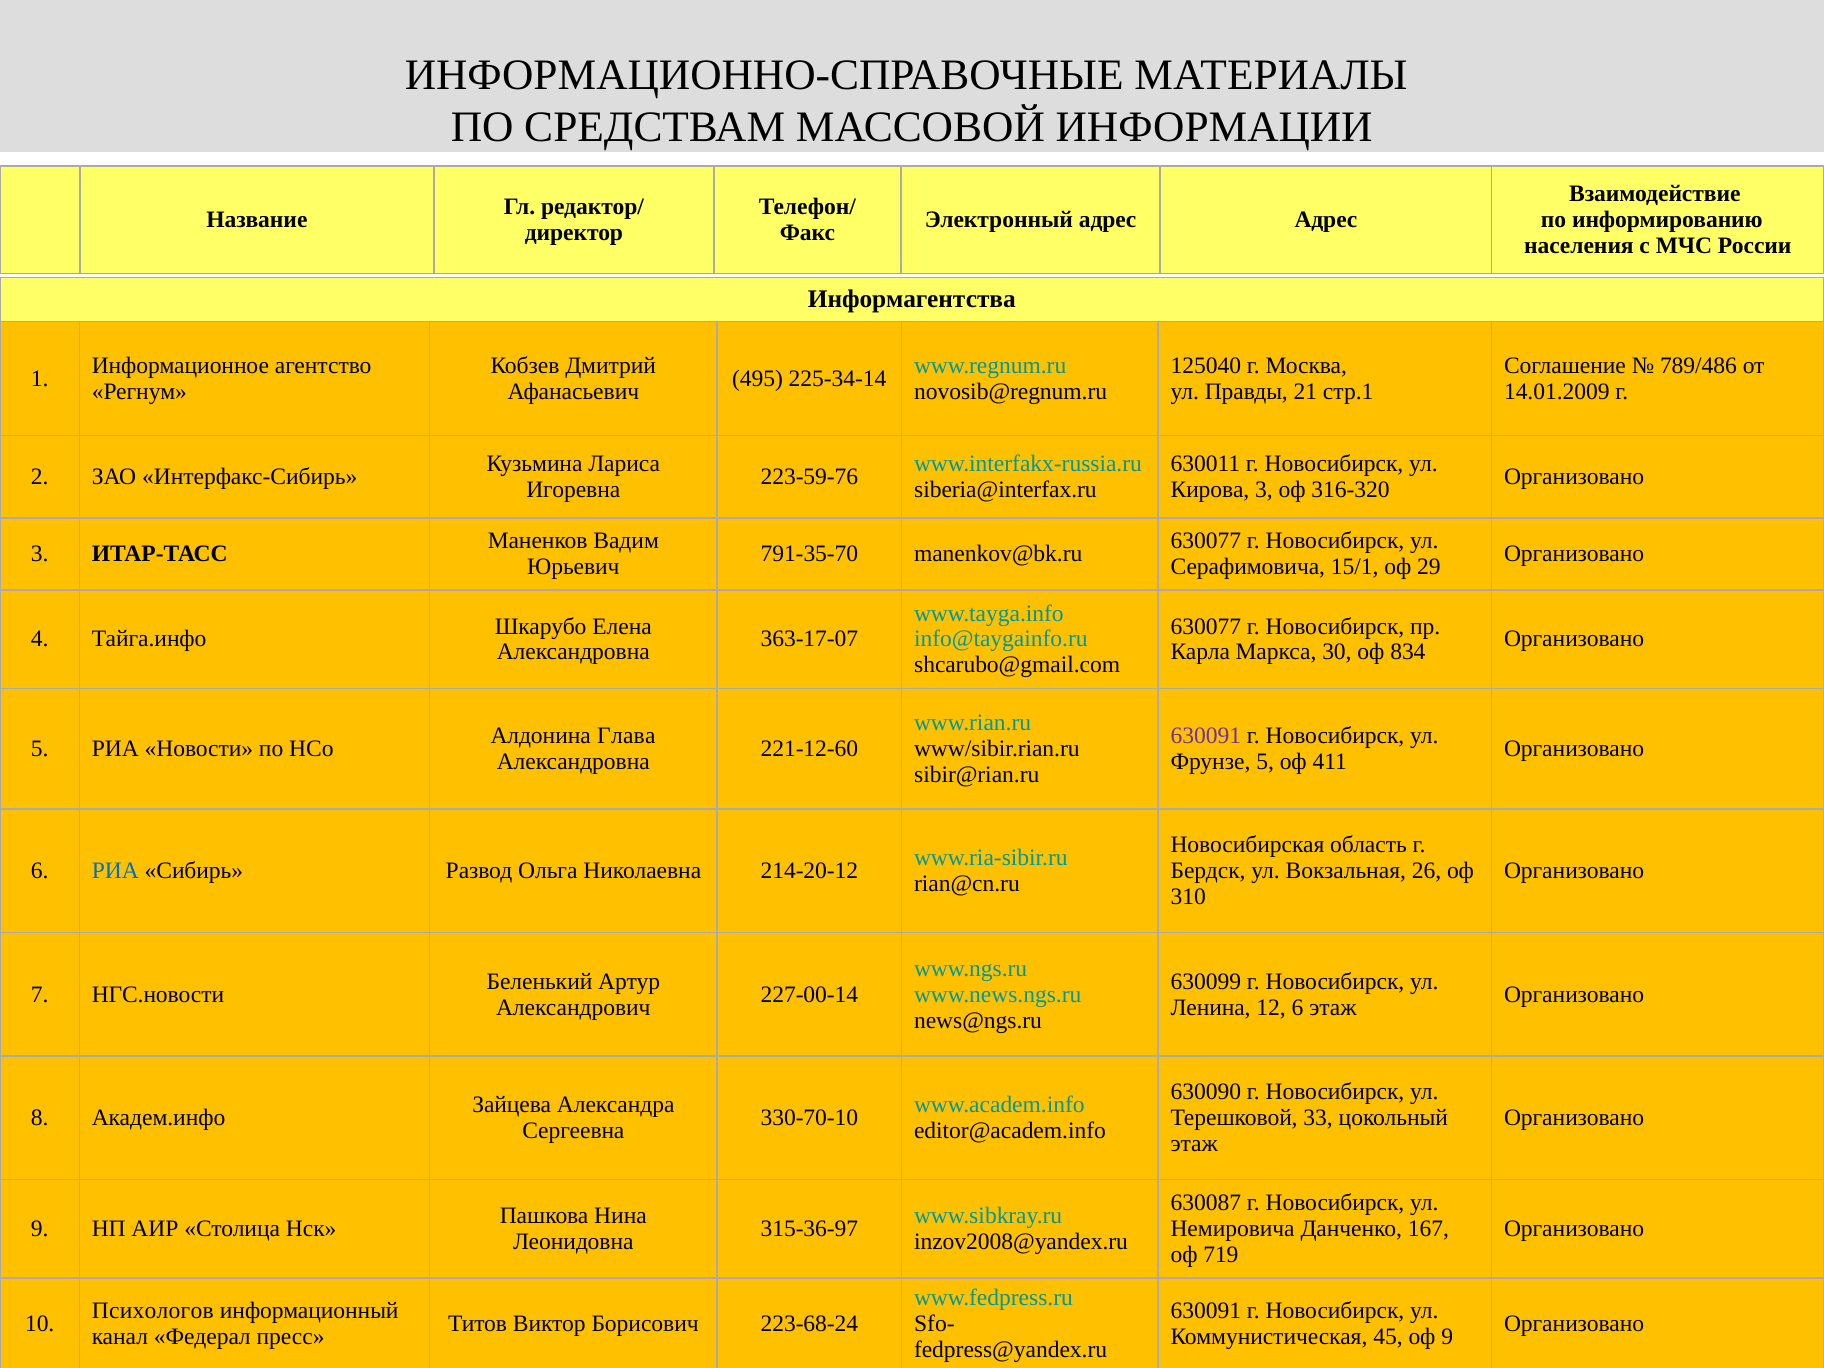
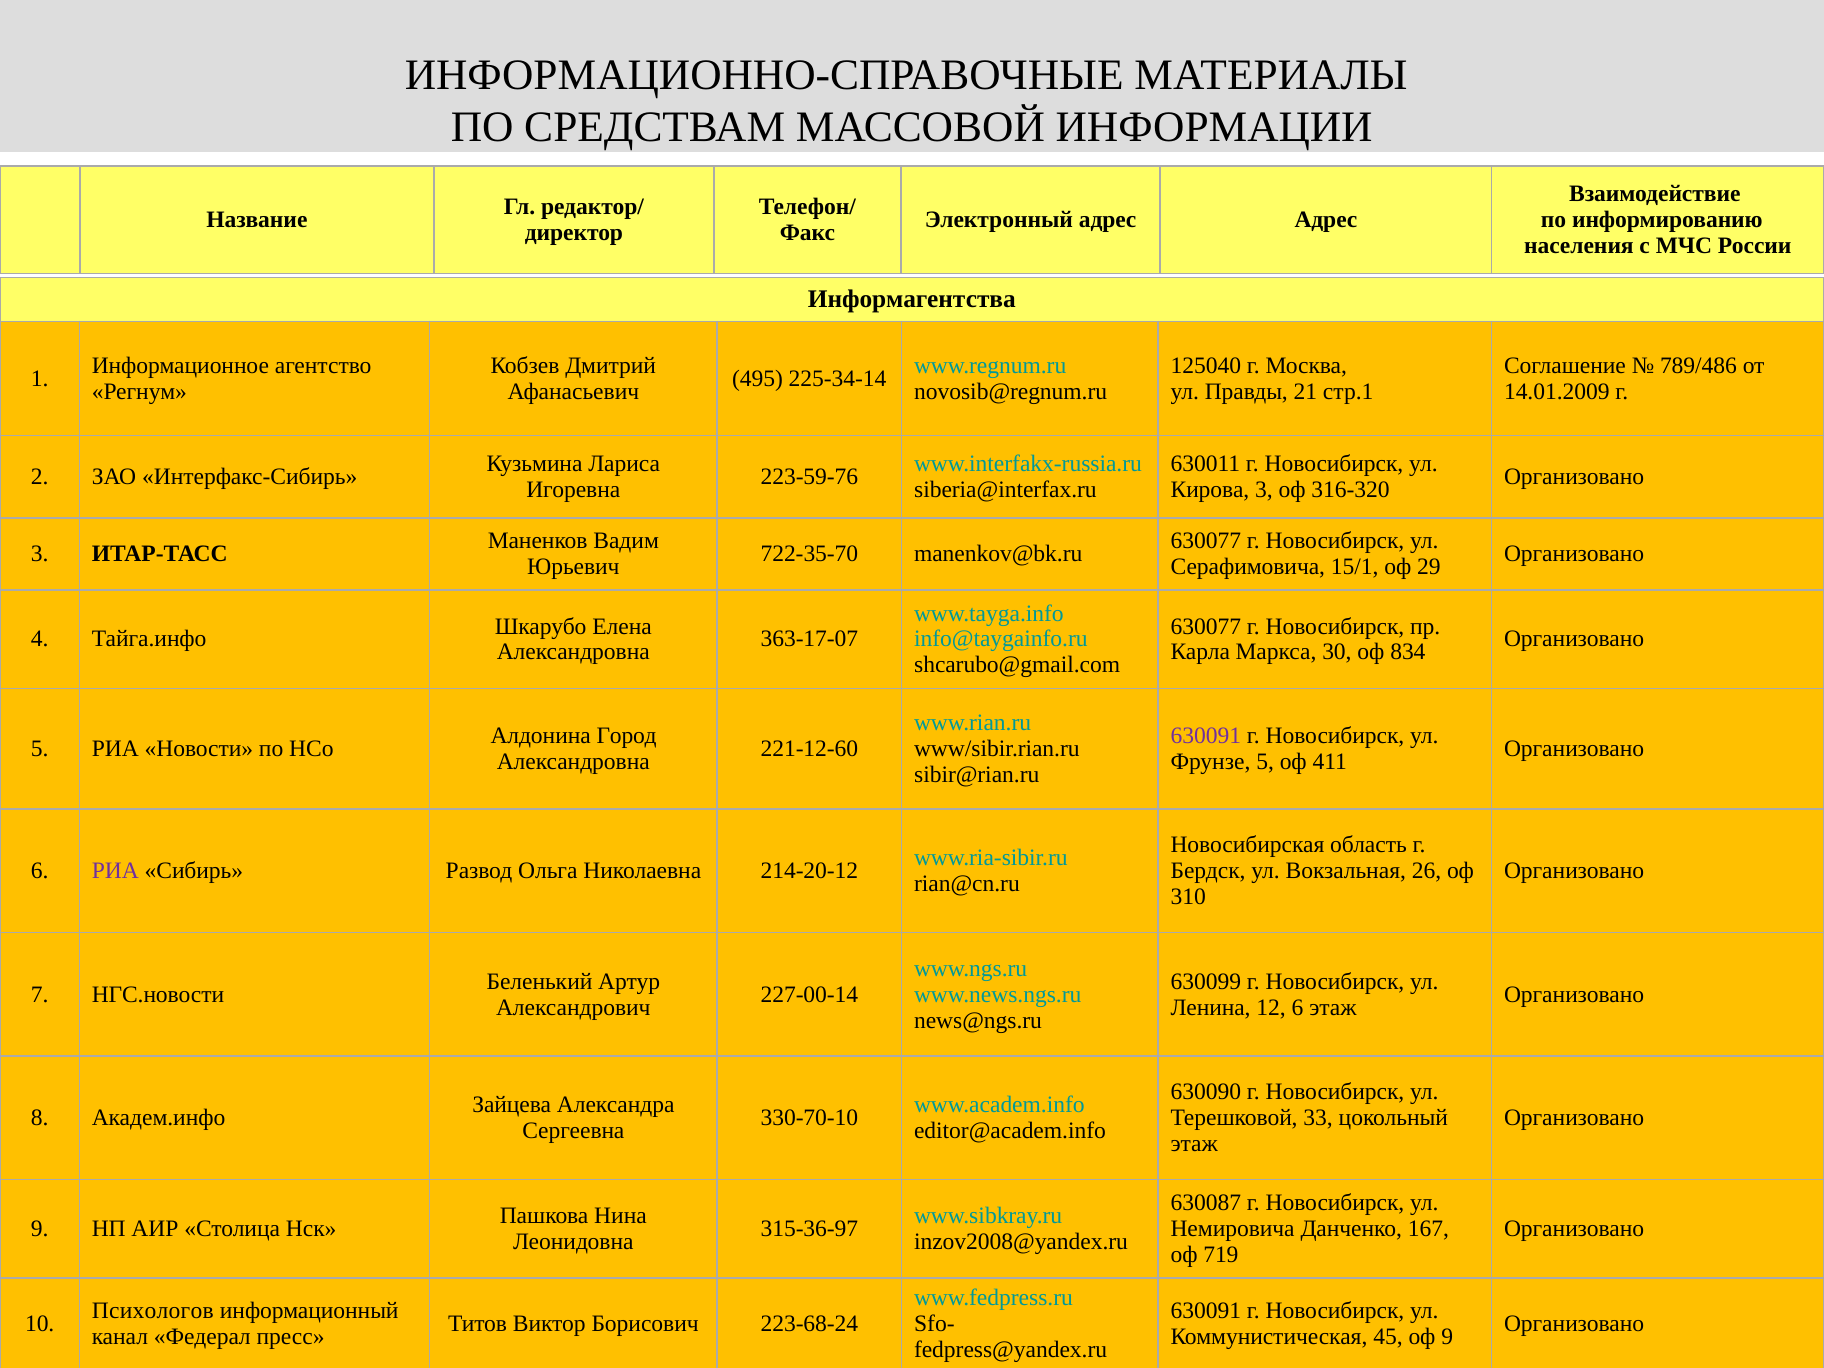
791-35-70: 791-35-70 -> 722-35-70 (809, 554)
Глава: Глава -> Город (627, 736)
РИА colour: blue -> purple (115, 871)
